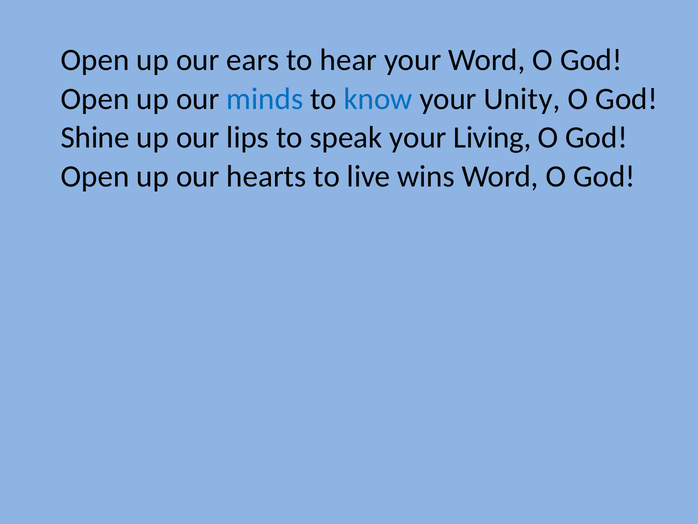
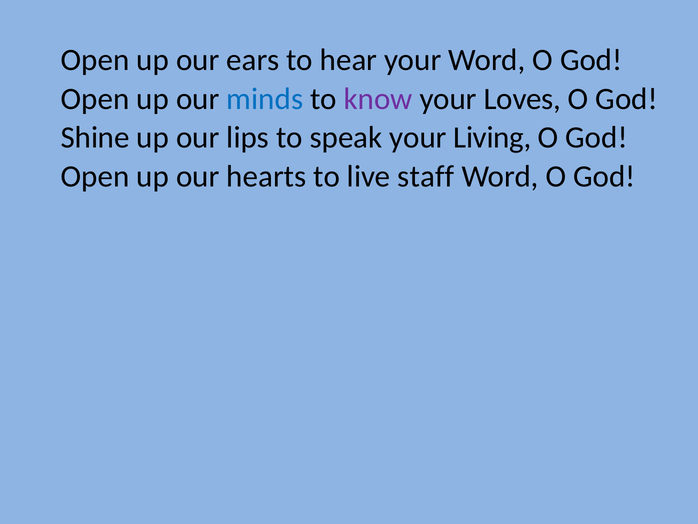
know colour: blue -> purple (378, 99)
Unity: Unity -> Loves (522, 99)
wins: wins -> staff (426, 176)
